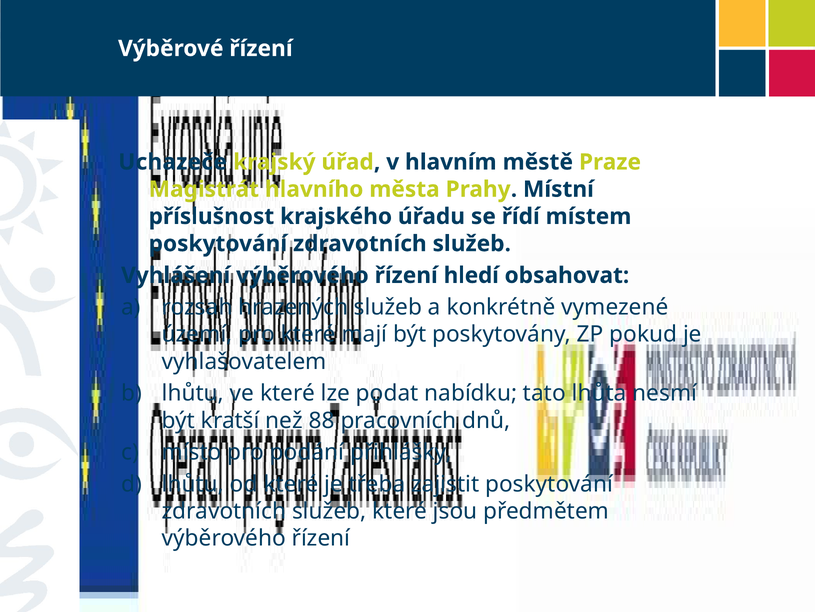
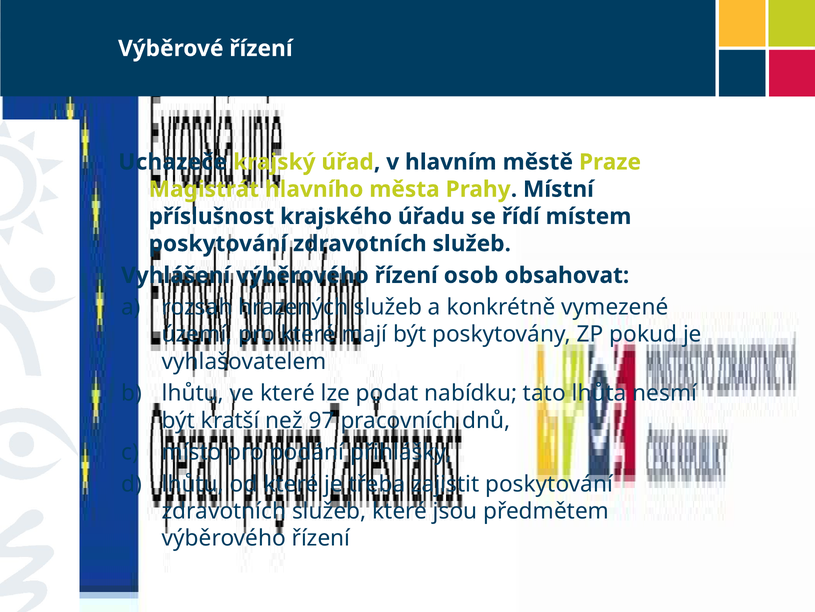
hledí: hledí -> osob (471, 275)
88: 88 -> 97 (322, 420)
